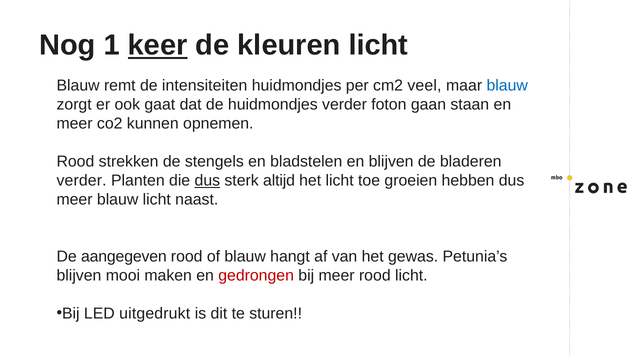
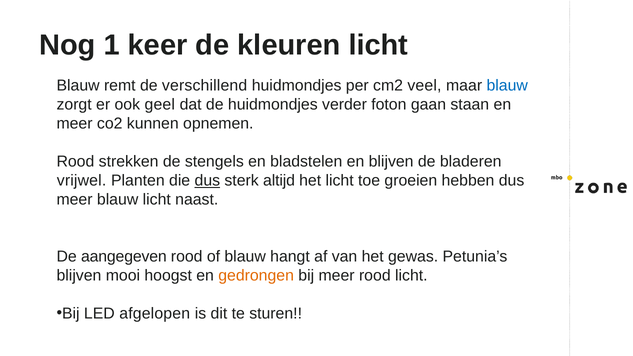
keer underline: present -> none (158, 45)
intensiteiten: intensiteiten -> verschillend (205, 86)
gaat: gaat -> geel (160, 105)
verder: verder -> vrijwel (82, 181)
maken: maken -> hoogst (168, 275)
gedrongen colour: red -> orange (256, 275)
uitgedrukt: uitgedrukt -> afgelopen (155, 313)
